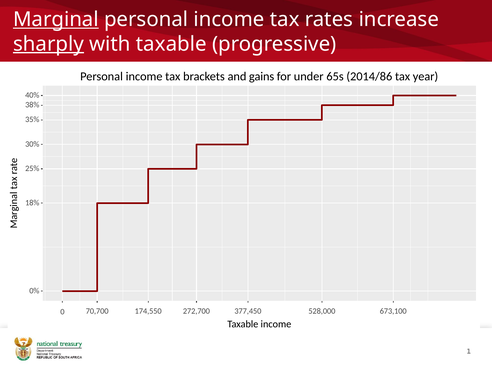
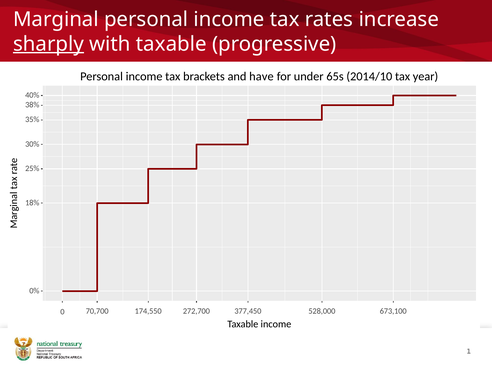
Marginal underline: present -> none (56, 19)
gains: gains -> have (261, 77)
2014/86: 2014/86 -> 2014/10 (369, 77)
